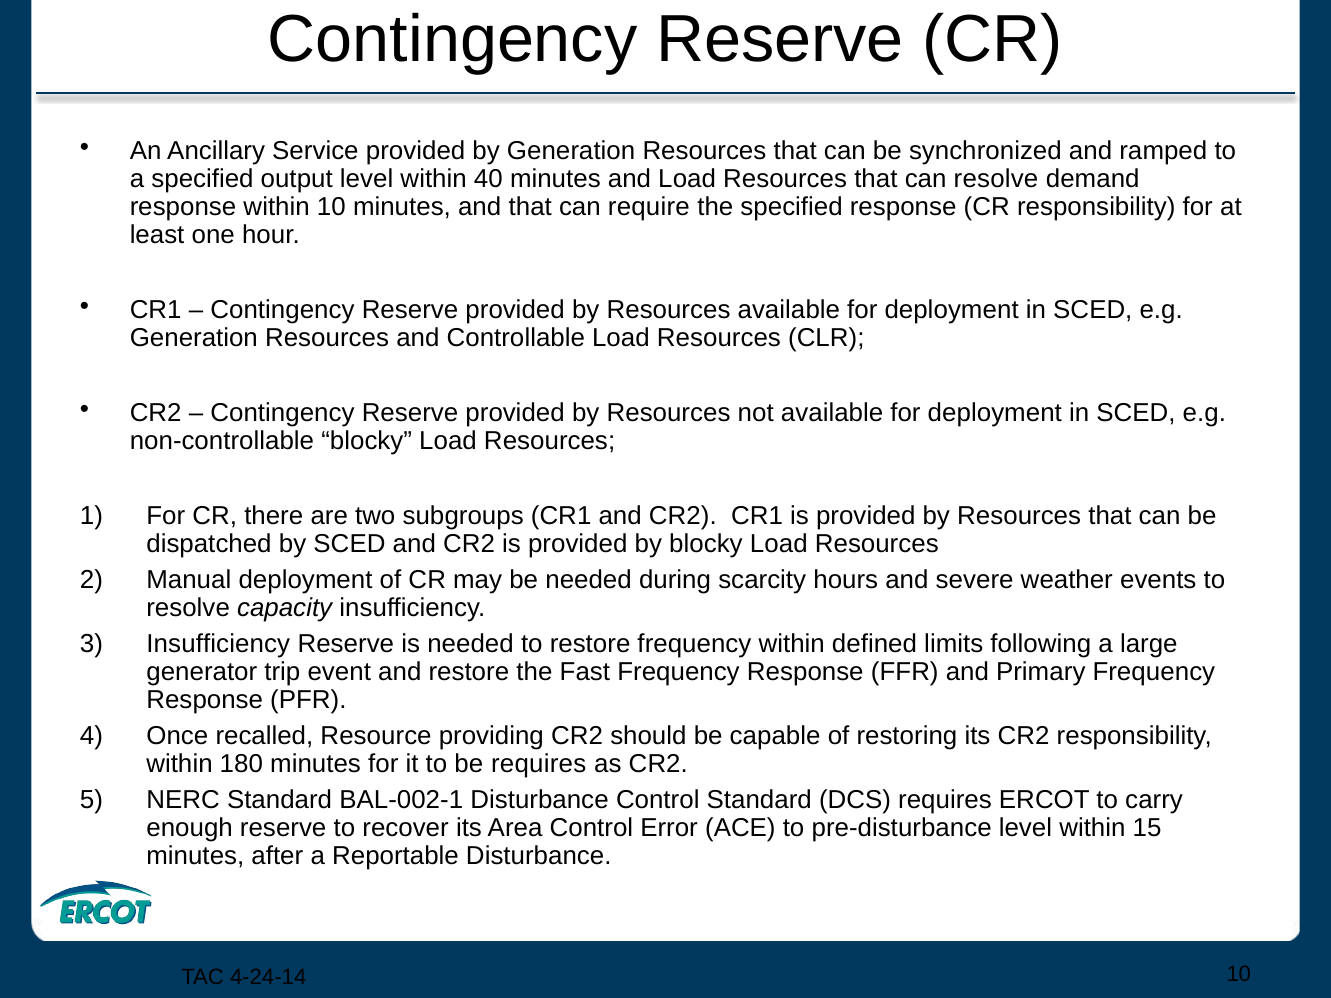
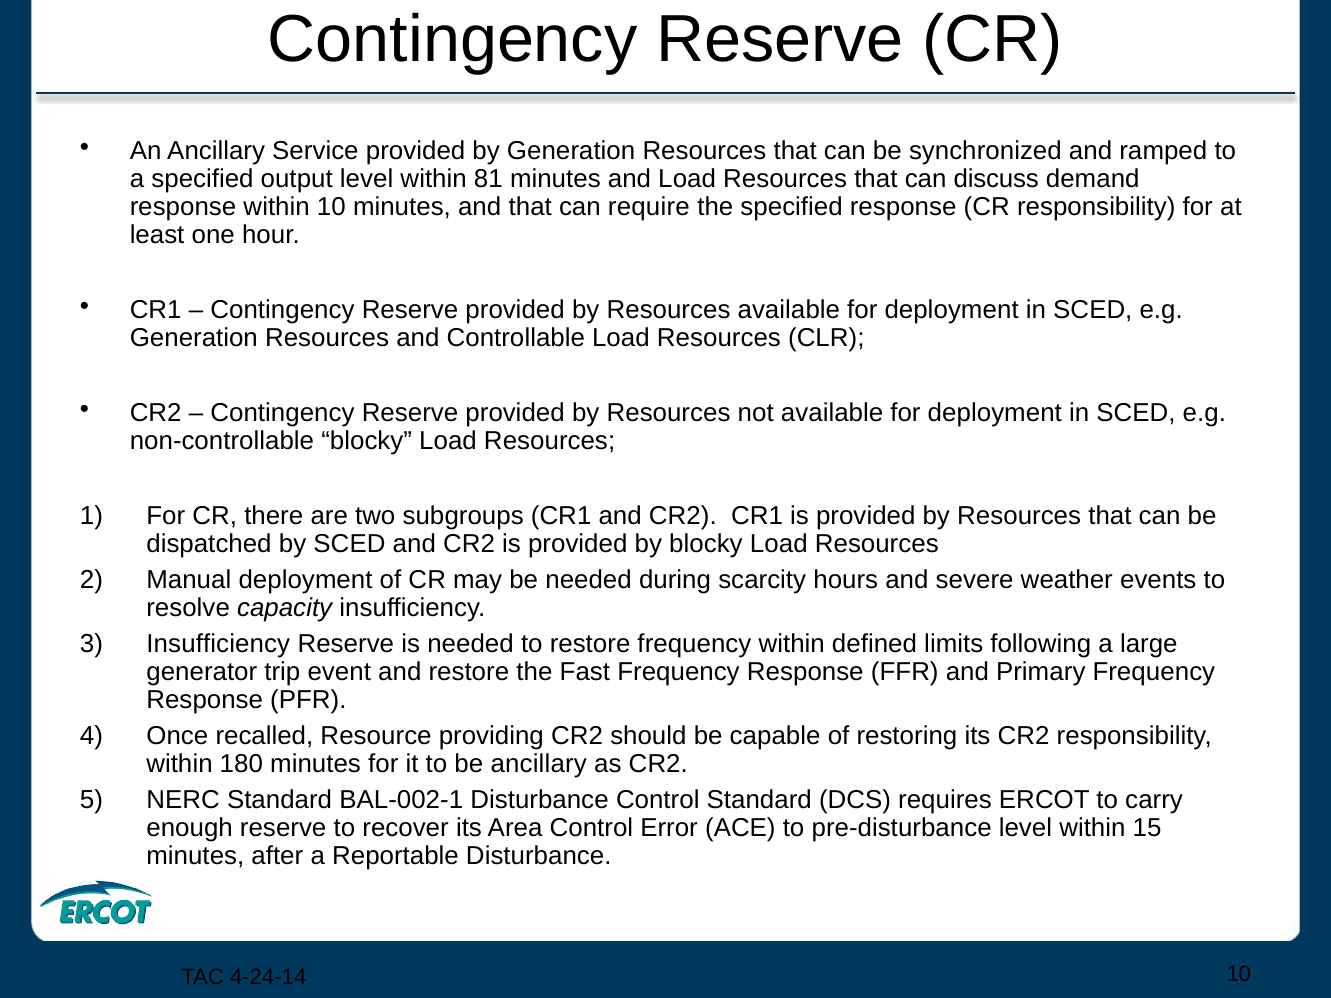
40: 40 -> 81 (488, 179)
can resolve: resolve -> discuss (996, 179)
be requires: requires -> ancillary (539, 764)
